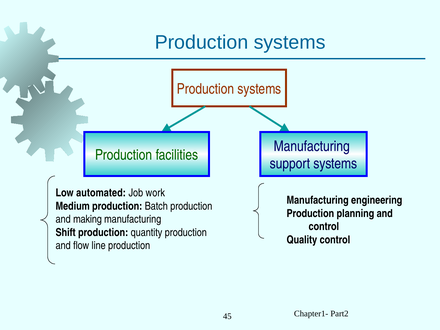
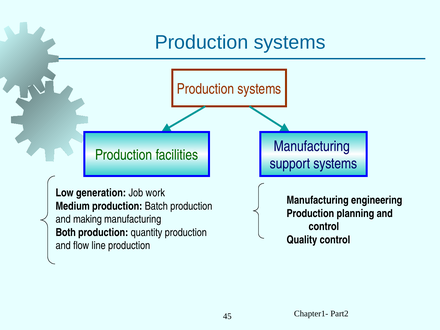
automated: automated -> generation (101, 193)
Shift: Shift -> Both (66, 232)
